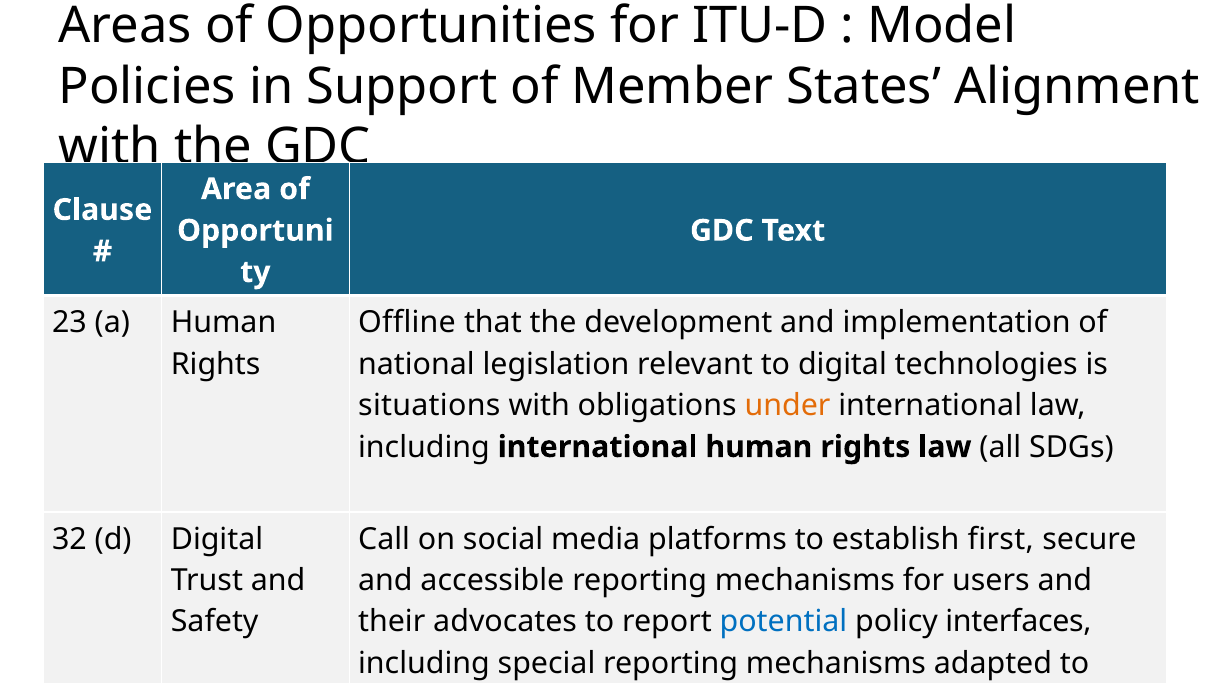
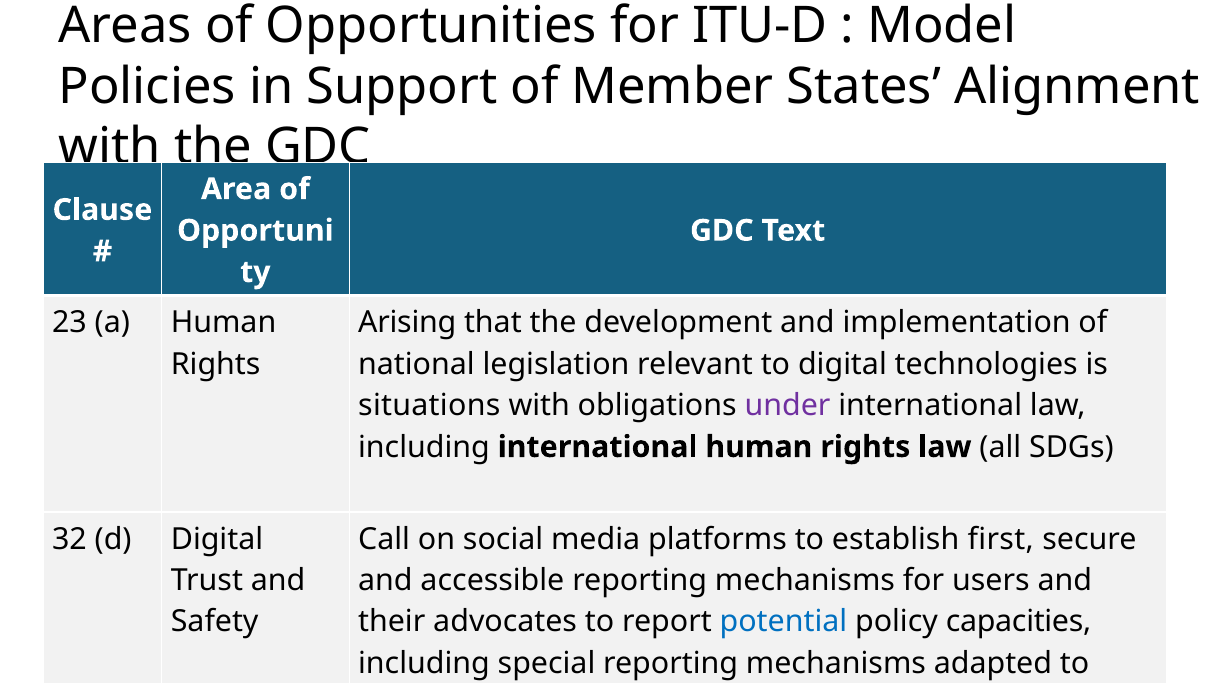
Offline: Offline -> Arising (407, 323)
under colour: orange -> purple (788, 406)
interfaces: interfaces -> capacities (1019, 622)
